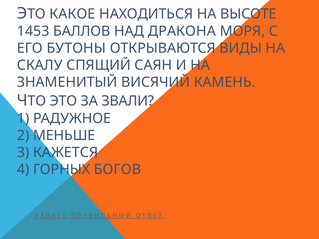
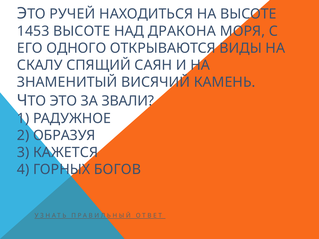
КАКОЕ: КАКОЕ -> РУЧЕЙ (72, 14)
1453 БАЛЛОВ: БАЛЛОВ -> ВЫСОТЕ (82, 31)
БУТОНЫ: БУТОНЫ -> ОДНОГО (76, 48)
МЕНЬШЕ: МЕНЬШЕ -> ОБРАЗУЯ (64, 136)
